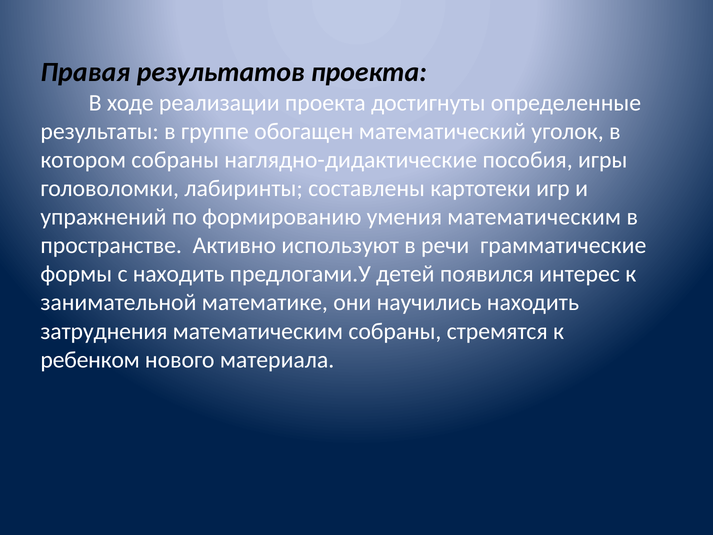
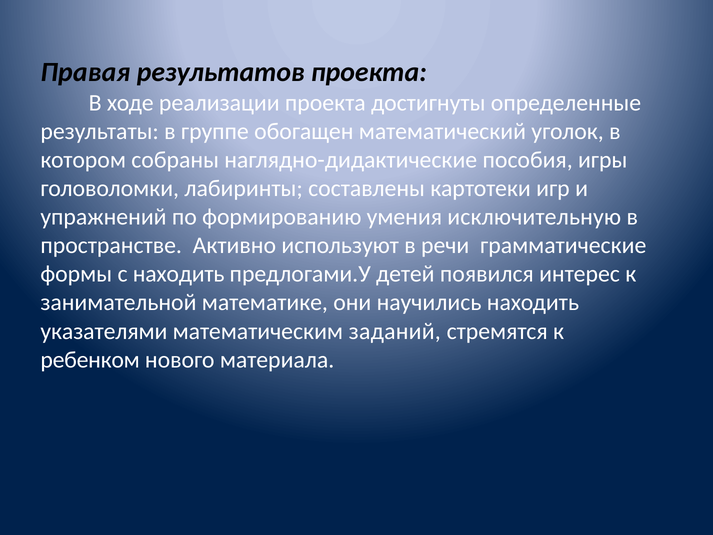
умения математическим: математическим -> исключительную (534, 217)
затруднения: затруднения -> указателями (104, 331)
математическим собраны: собраны -> заданий (395, 331)
